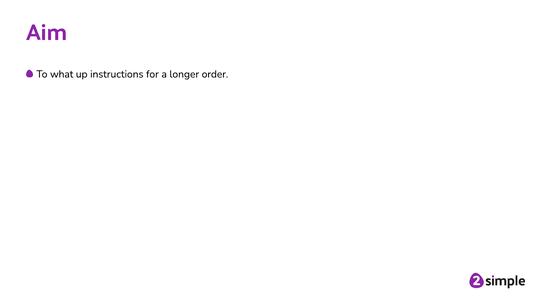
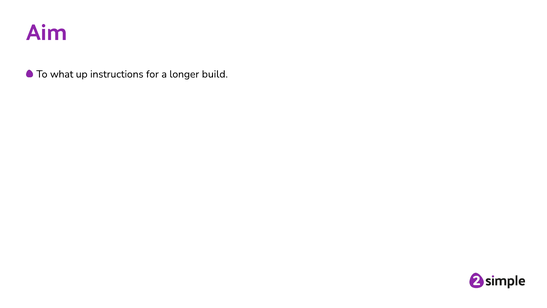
order: order -> build (215, 74)
